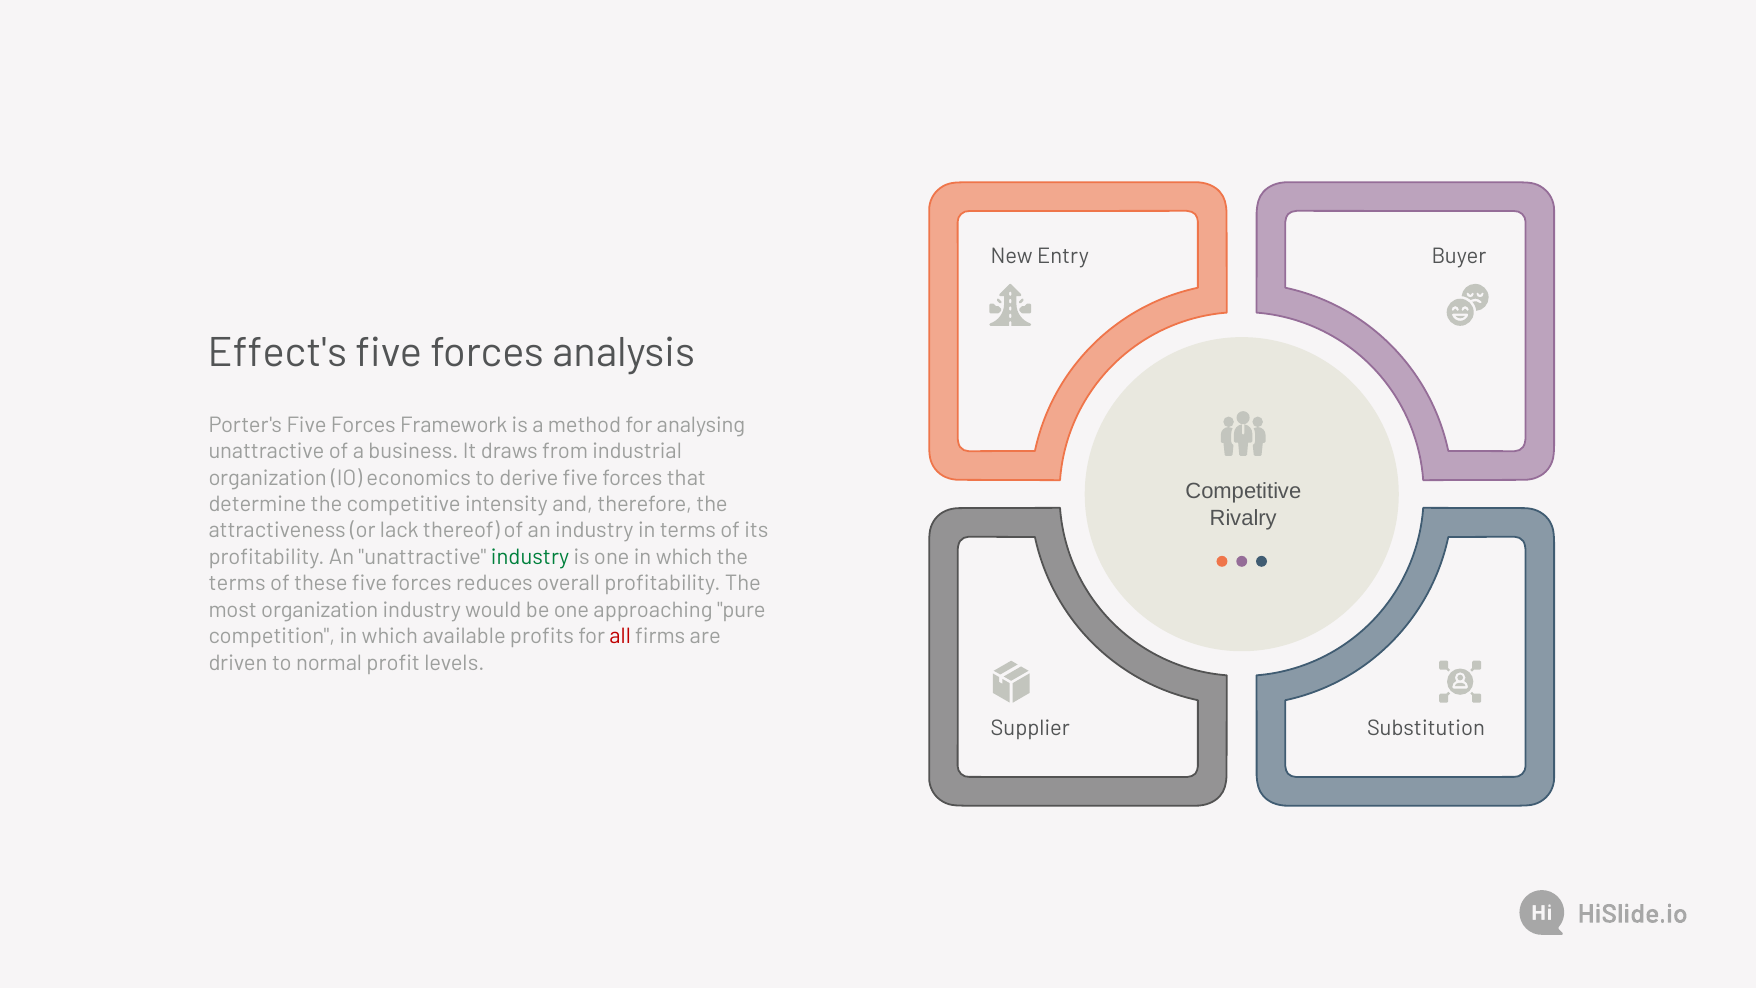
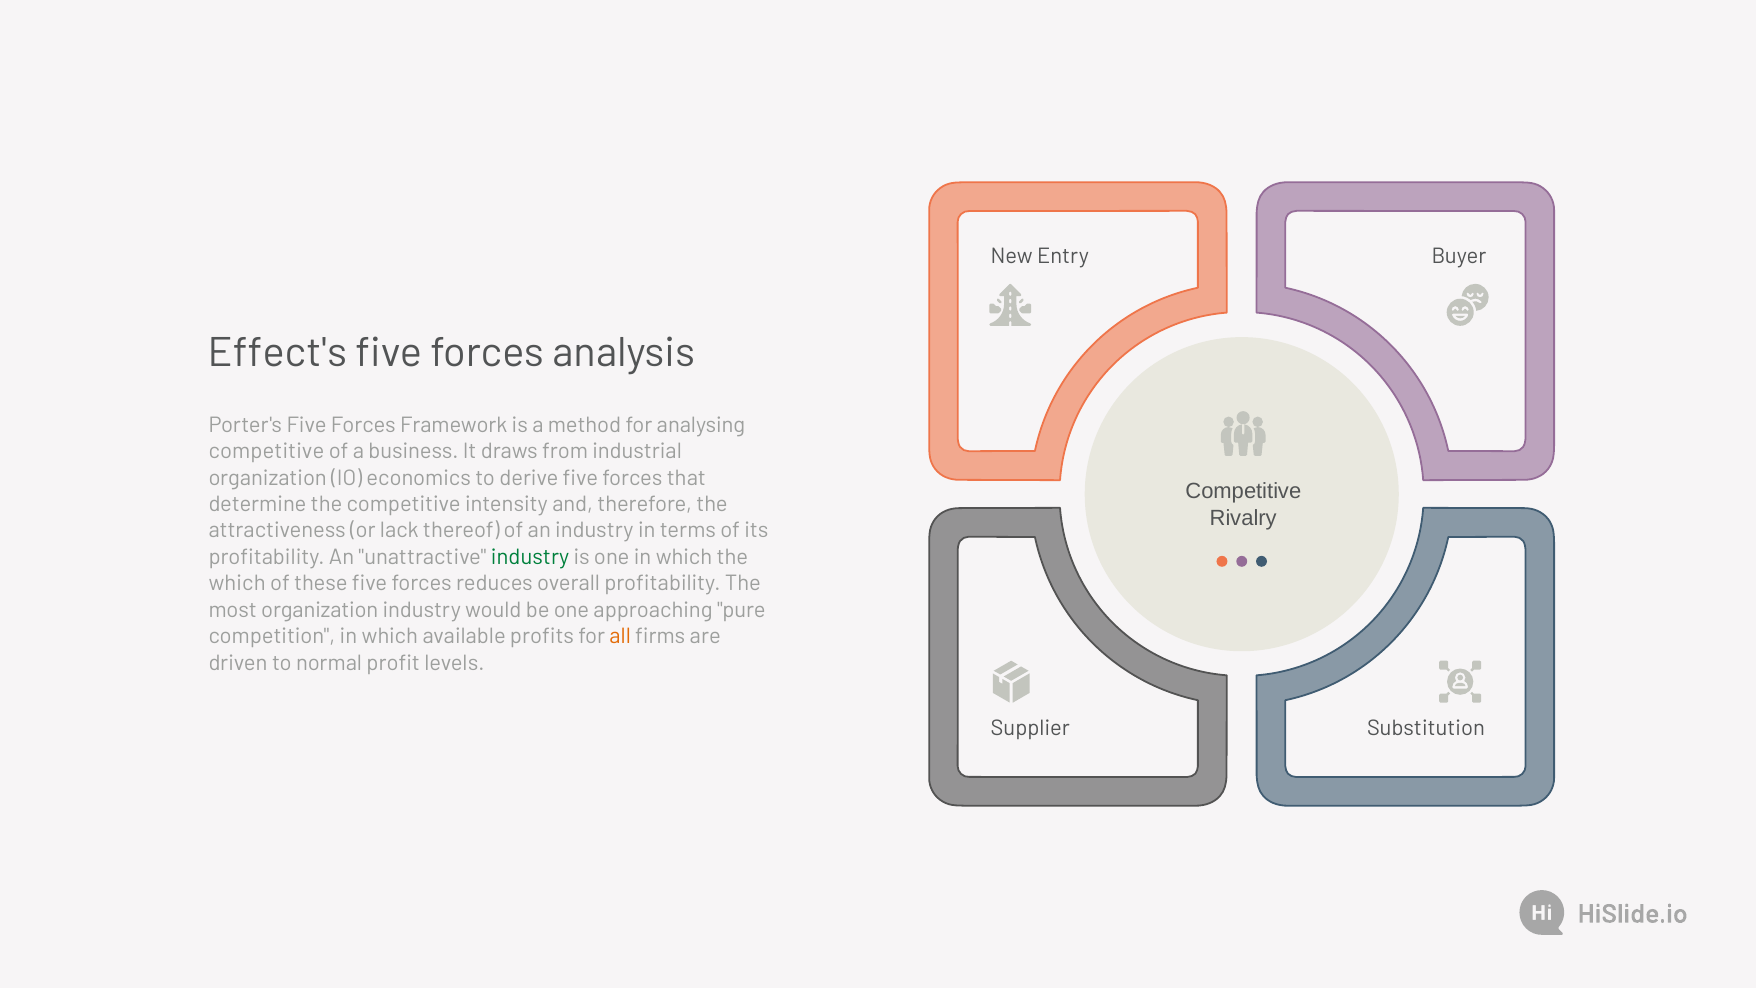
unattractive: unattractive -> competitive (266, 451)
terms: terms -> which (237, 583)
all colour: red -> orange (620, 636)
